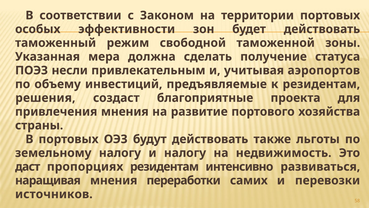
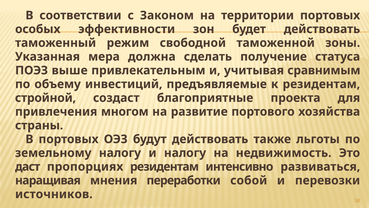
несли: несли -> выше (70, 70)
аэропортов: аэропортов -> сравнимым (324, 70)
решения: решения -> стройной (45, 98)
привлечения мнения: мнения -> многом (125, 111)
самих: самих -> собой (249, 180)
